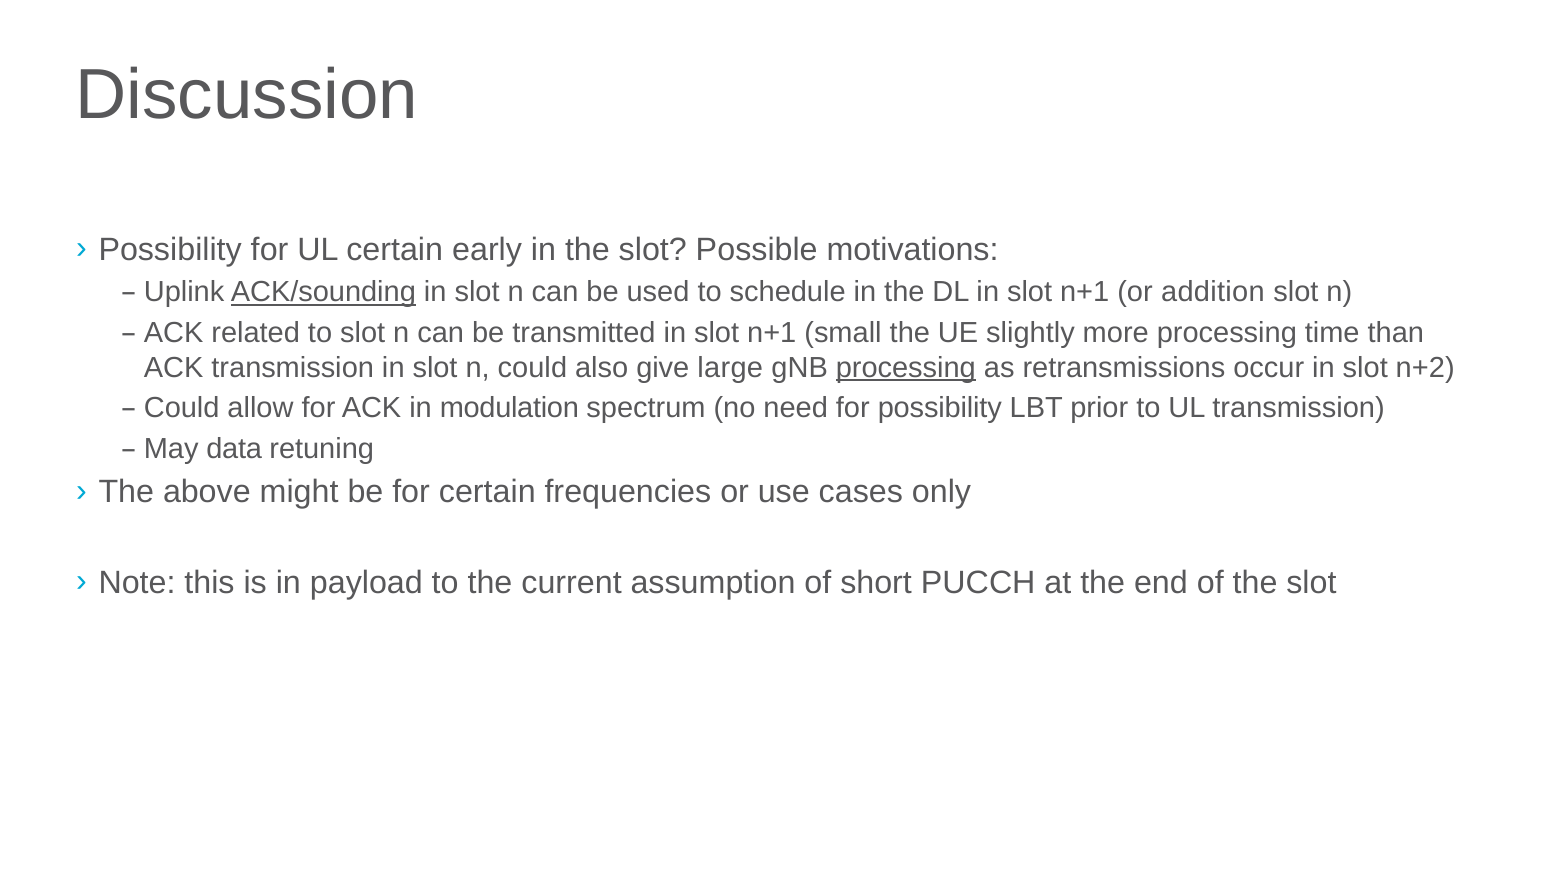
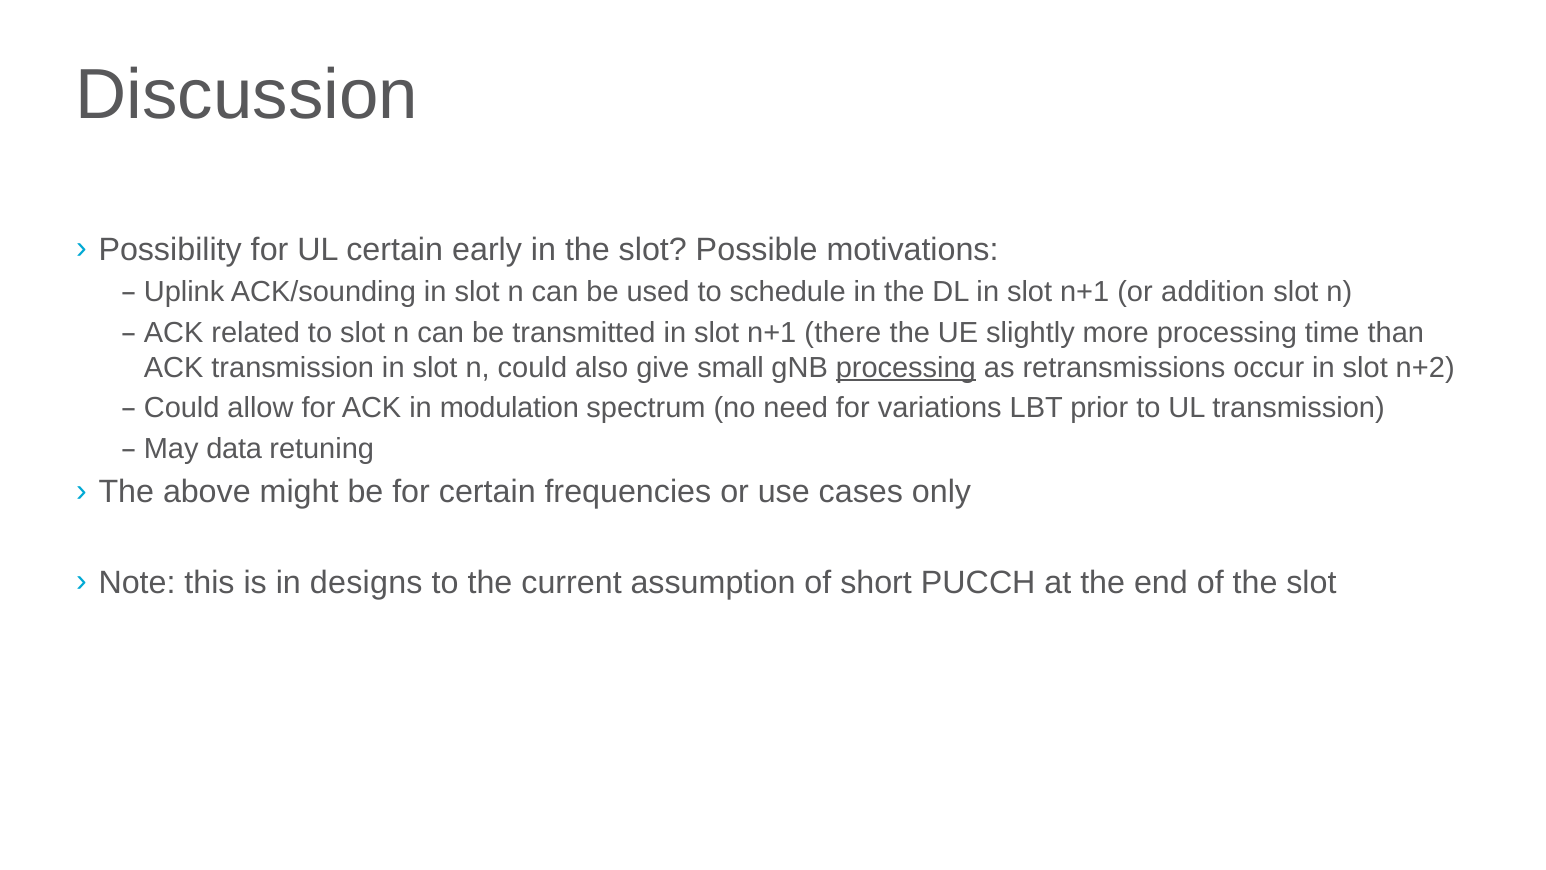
ACK/sounding underline: present -> none (323, 292)
small: small -> there (843, 333)
large: large -> small (731, 367)
for possibility: possibility -> variations (940, 408)
payload: payload -> designs (366, 582)
